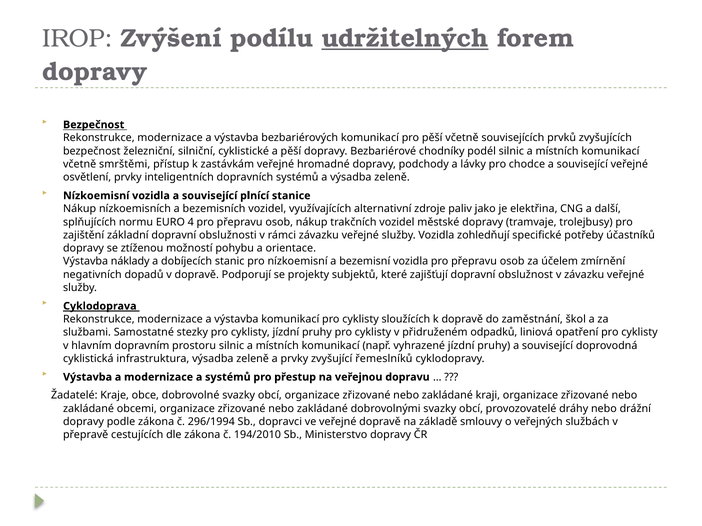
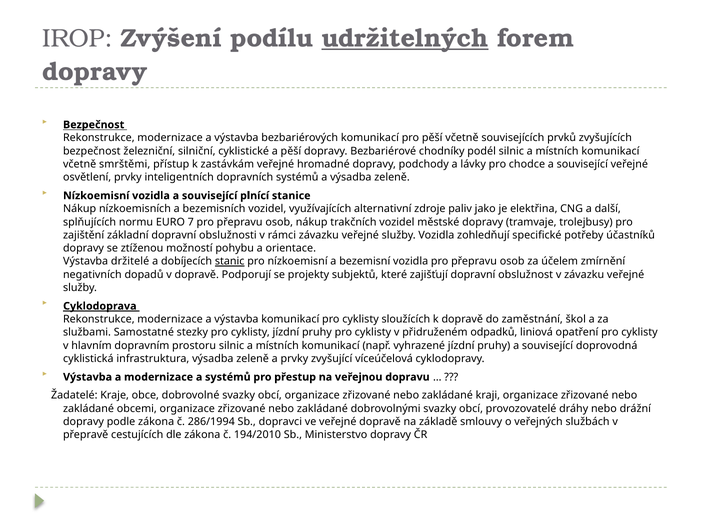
4: 4 -> 7 (191, 222)
náklady: náklady -> držitelé (130, 262)
stanic underline: none -> present (230, 262)
řemeslníků: řemeslníků -> víceúčelová (384, 359)
296/1994: 296/1994 -> 286/1994 (211, 422)
